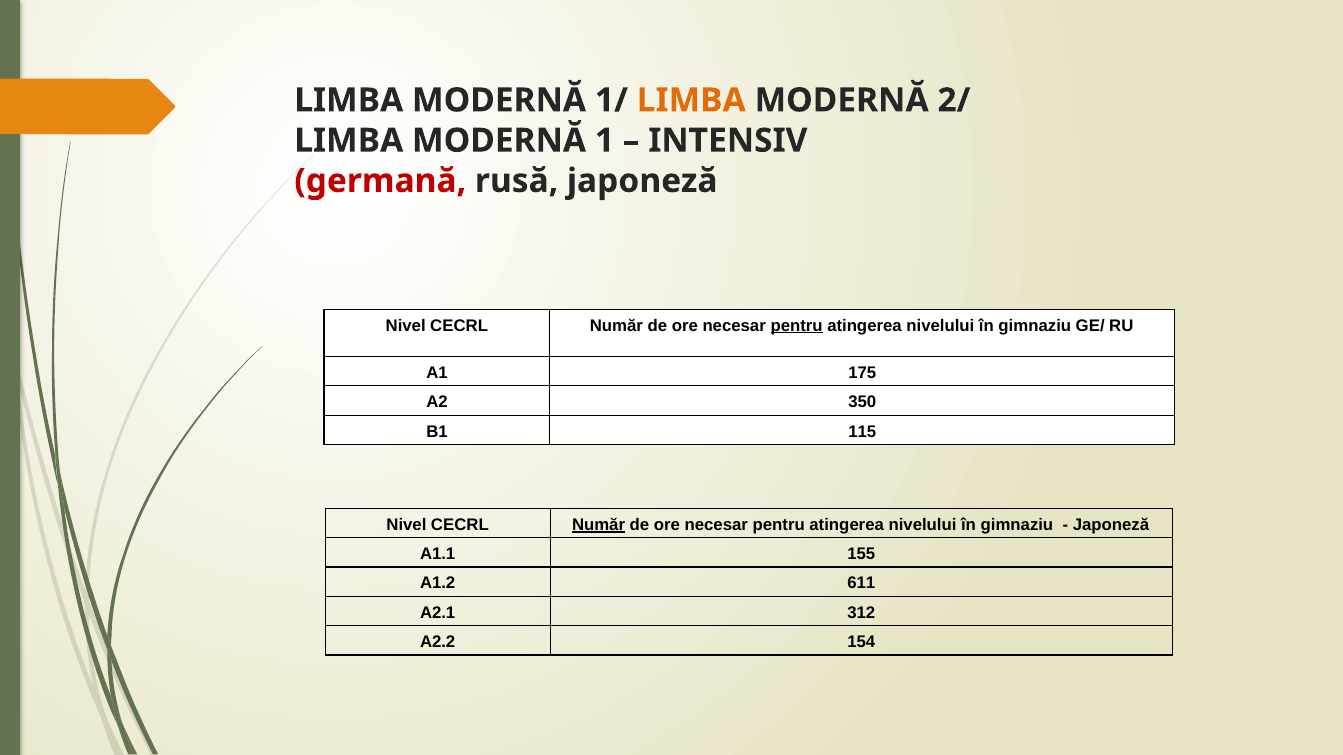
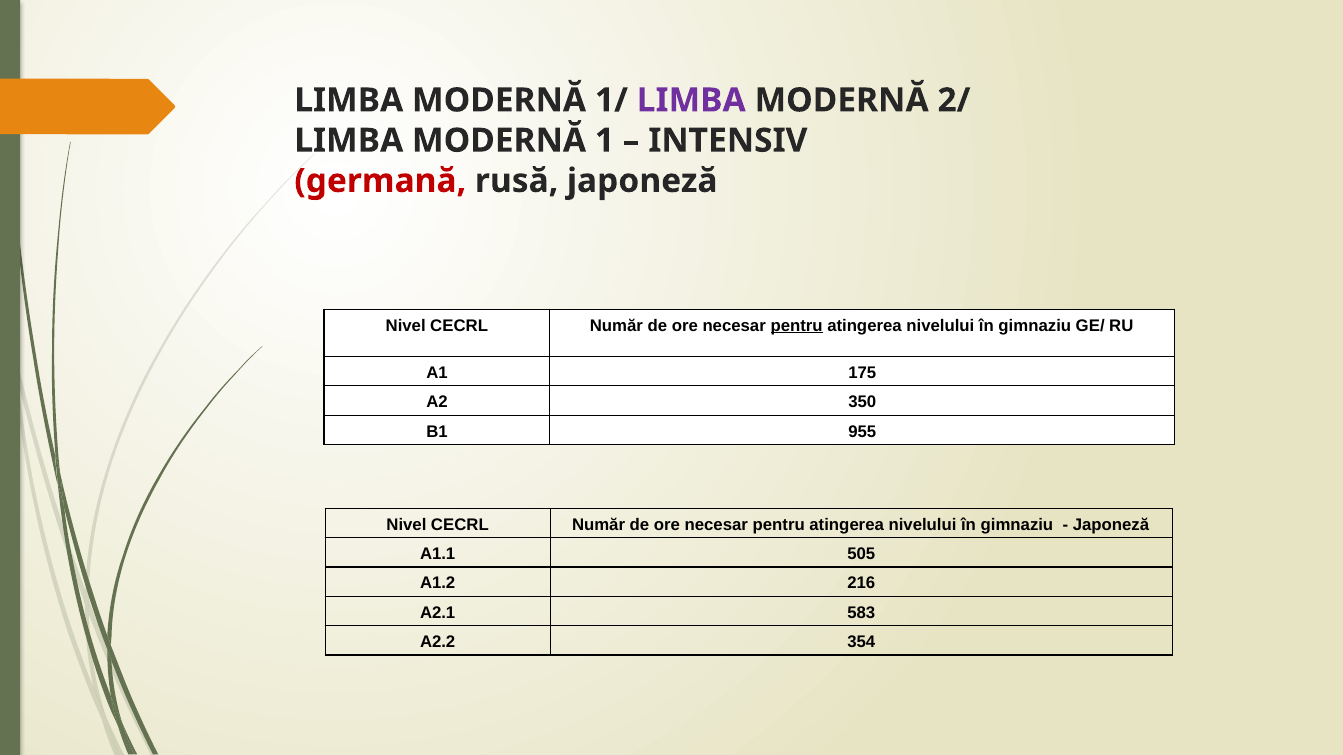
LIMBA colour: orange -> purple (691, 100)
115: 115 -> 955 (862, 432)
Număr underline: present -> none (599, 525)
155: 155 -> 505 (861, 554)
611: 611 -> 216 (861, 584)
312: 312 -> 583 (861, 613)
154: 154 -> 354 (861, 642)
